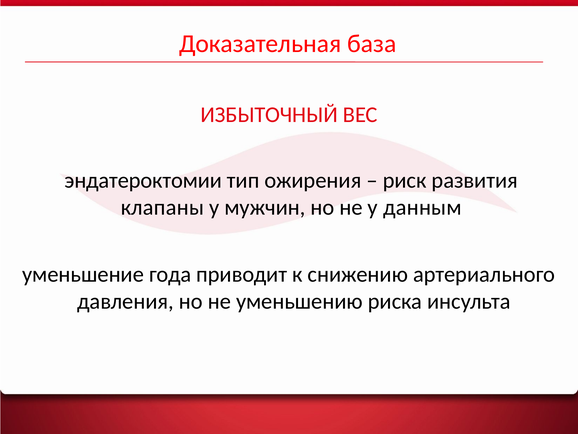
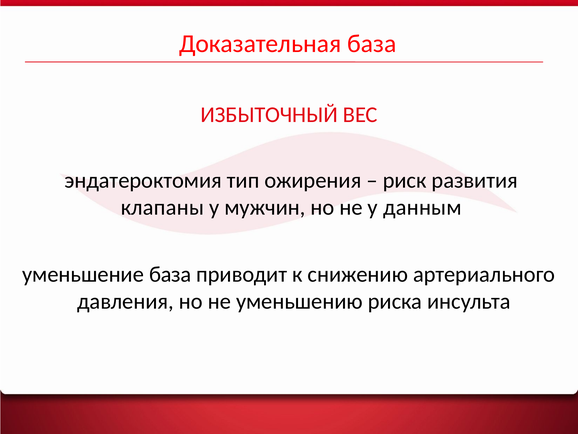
эндатероктомии: эндатероктомии -> эндатероктомия (143, 180)
уменьшение года: года -> база (170, 274)
